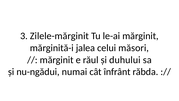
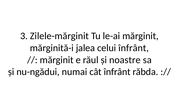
celui măsori: măsori -> înfrânt (134, 48)
duhului: duhului -> noastre (125, 60)
